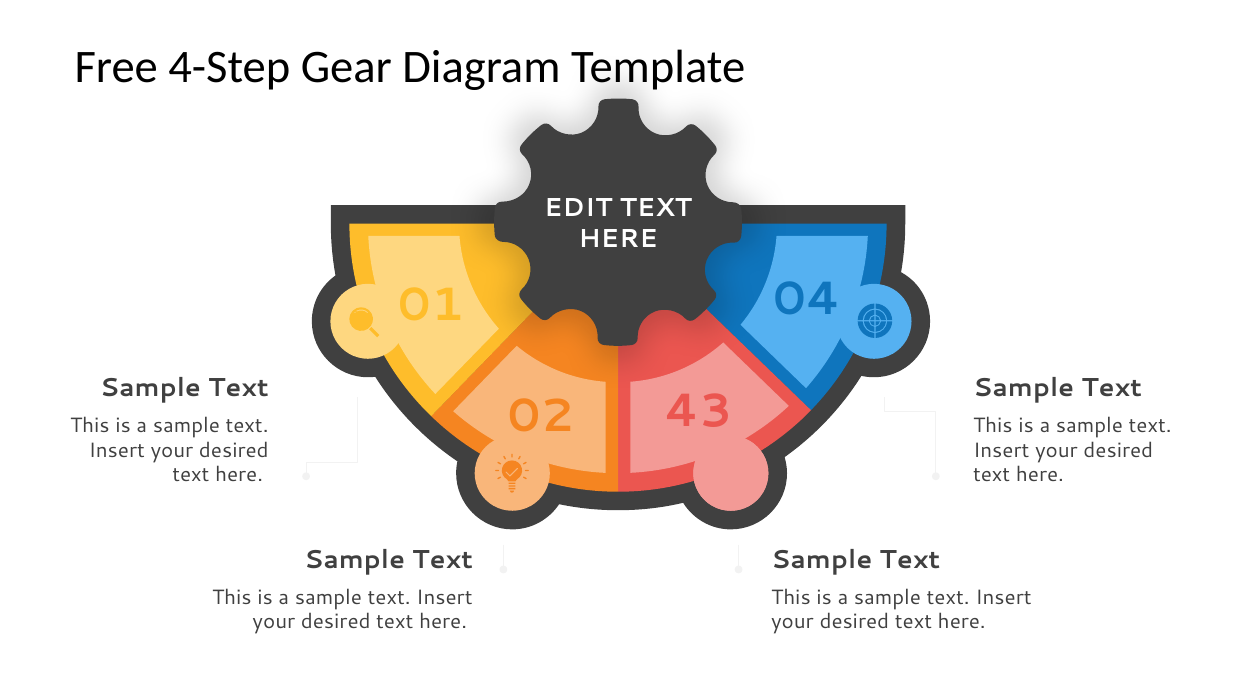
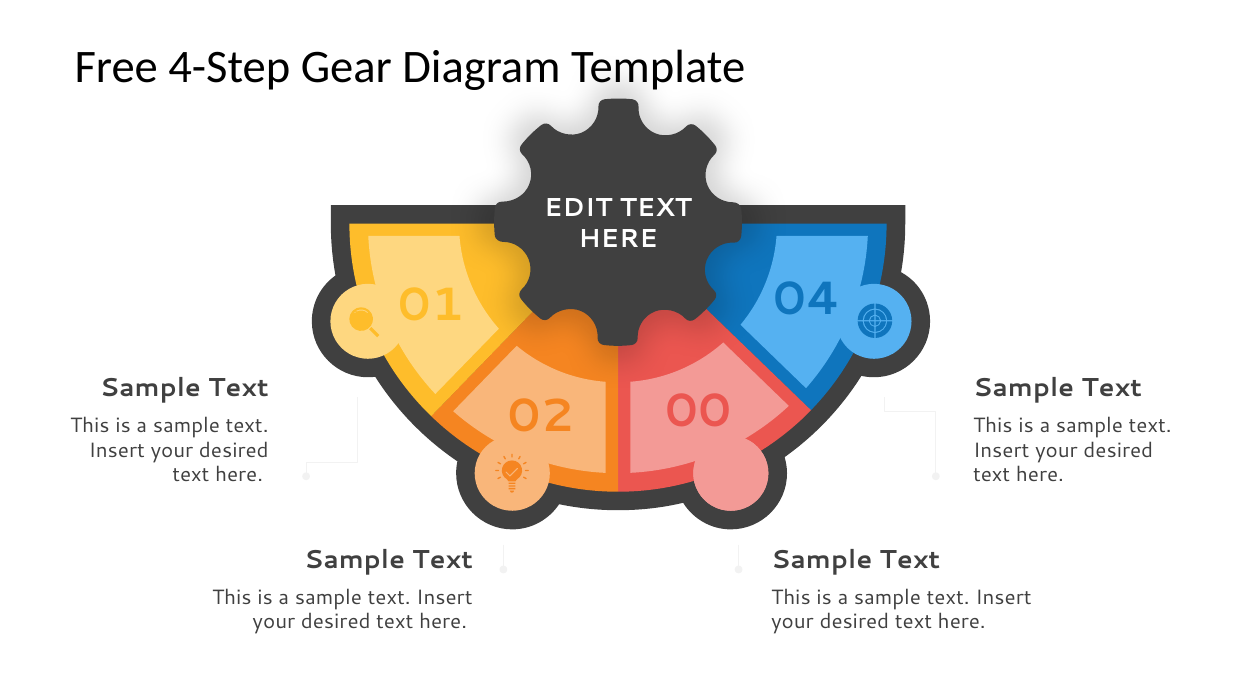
43: 43 -> 00 (698, 411)
